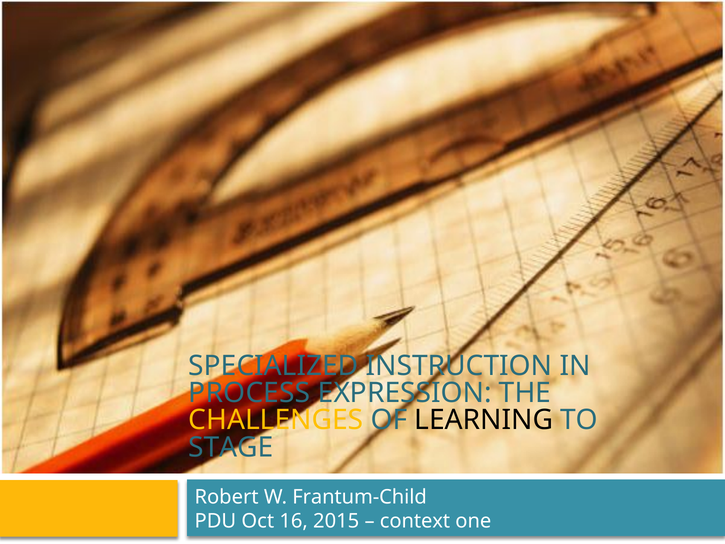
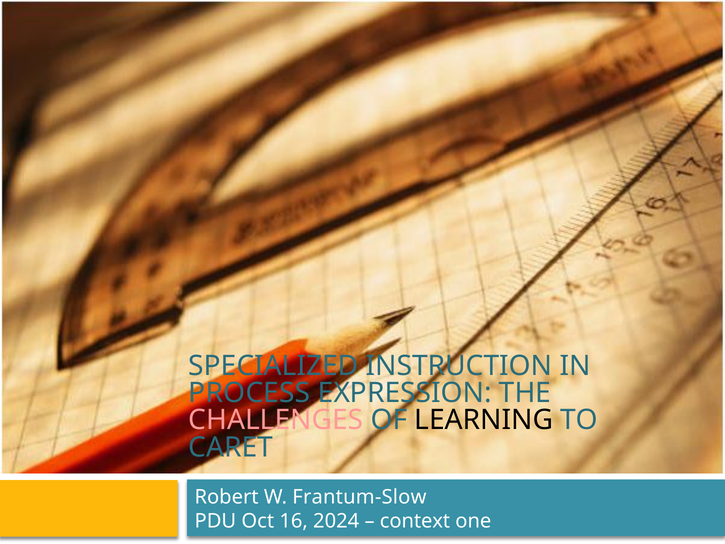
CHALLENGES colour: yellow -> pink (276, 420)
STAGE: STAGE -> CARET (231, 447)
Frantum-Child: Frantum-Child -> Frantum-Slow (359, 497)
2015: 2015 -> 2024 (336, 521)
